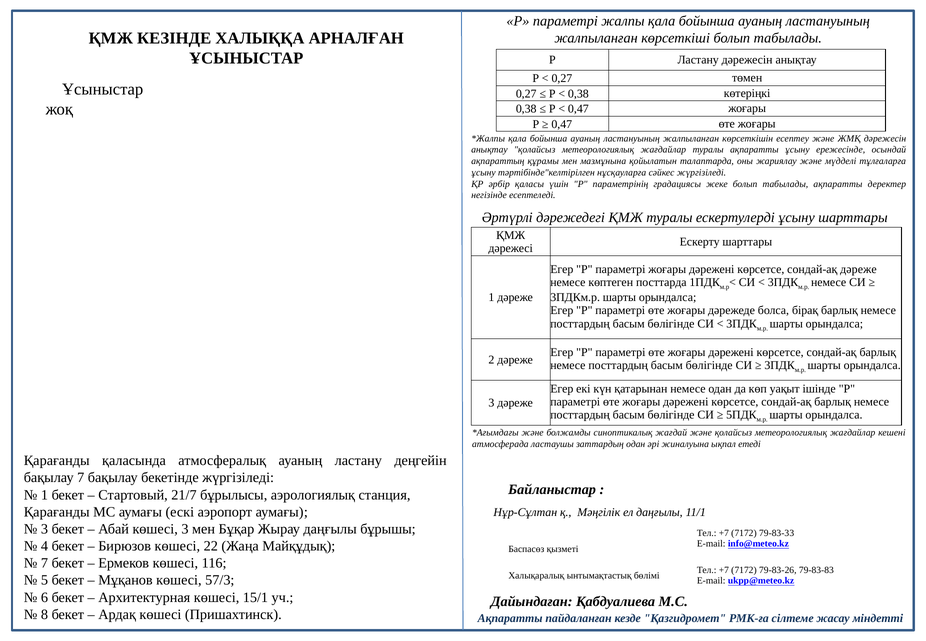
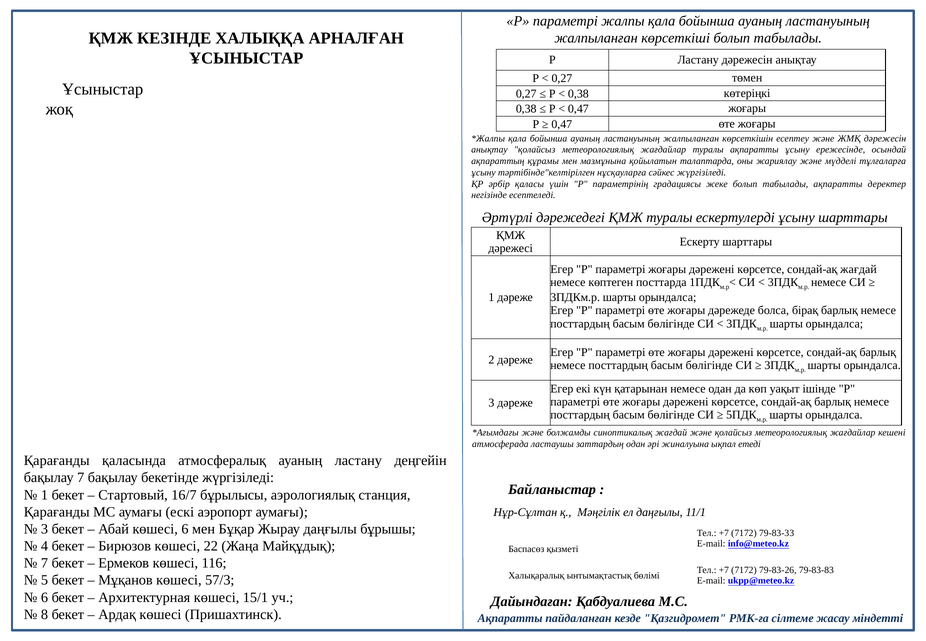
сондай-ақ дәреже: дәреже -> жағдай (858, 269)
21/7: 21/7 -> 16/7 (184, 495)
көшесі 3: 3 -> 6 (185, 529)
